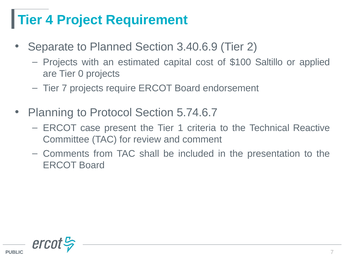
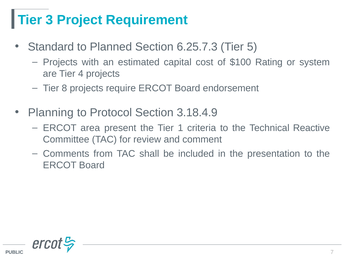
4: 4 -> 3 (49, 20)
Separate: Separate -> Standard (51, 47)
3.40.6.9: 3.40.6.9 -> 6.25.7.3 (197, 47)
2: 2 -> 5 (252, 47)
Saltillo: Saltillo -> Rating (269, 62)
applied: applied -> system (315, 62)
0: 0 -> 4 (81, 74)
Tier 7: 7 -> 8 (64, 88)
5.74.6.7: 5.74.6.7 -> 3.18.4.9 (197, 112)
case: case -> area (90, 128)
